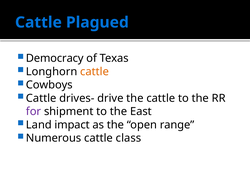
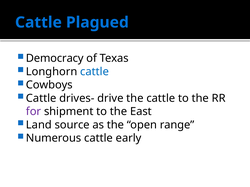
cattle colour: orange -> blue (95, 72)
impact: impact -> source (72, 125)
class: class -> early (129, 138)
